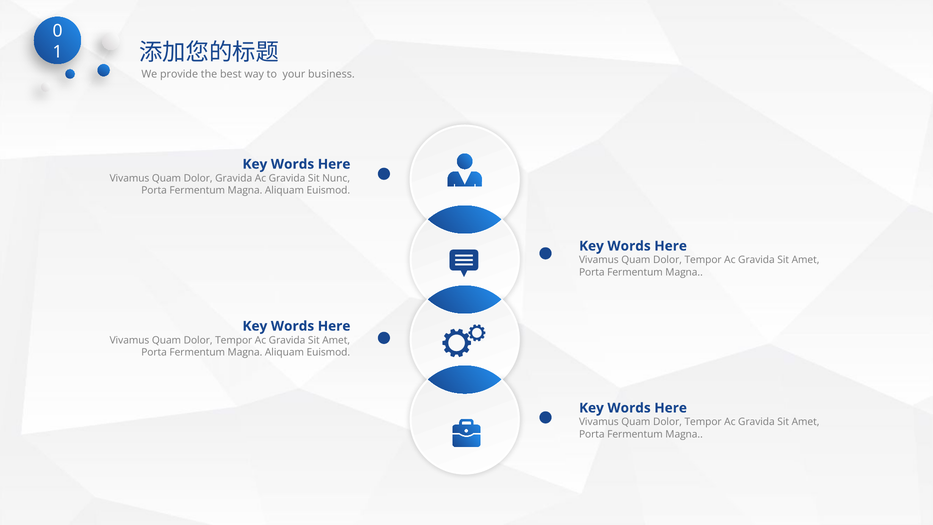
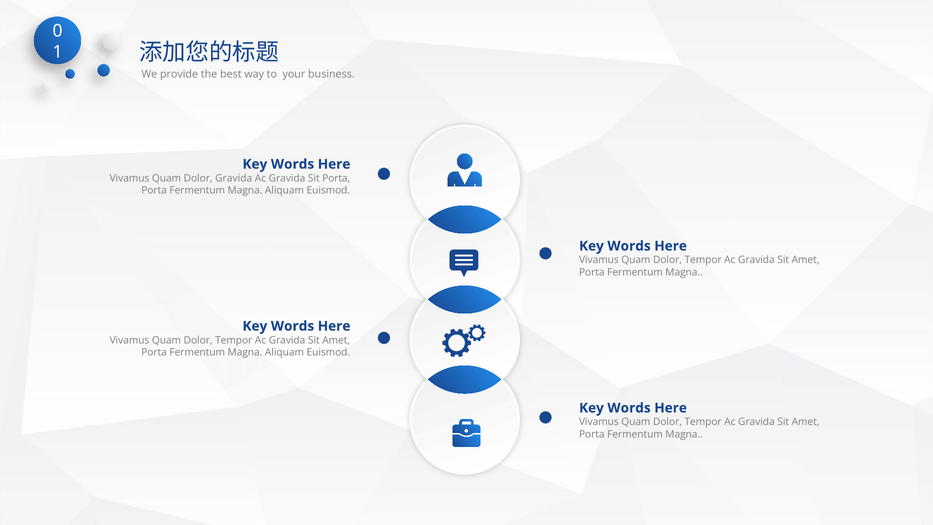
Sit Nunc: Nunc -> Porta (336, 178)
